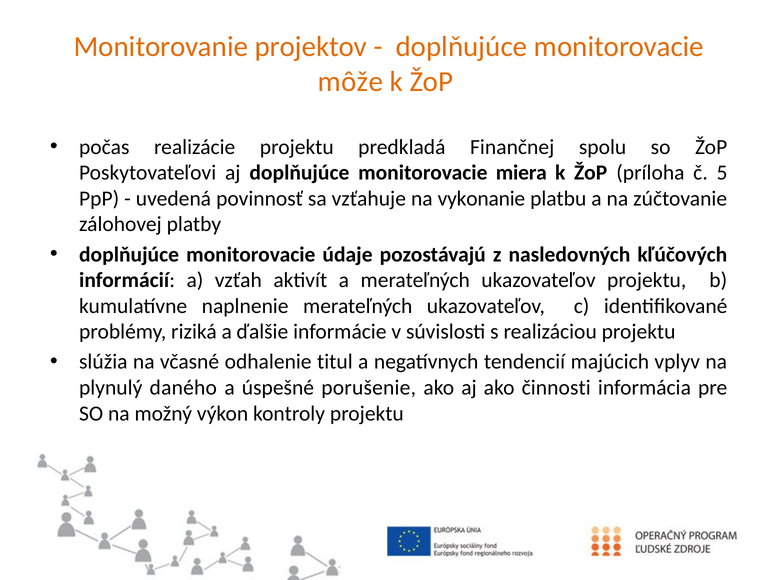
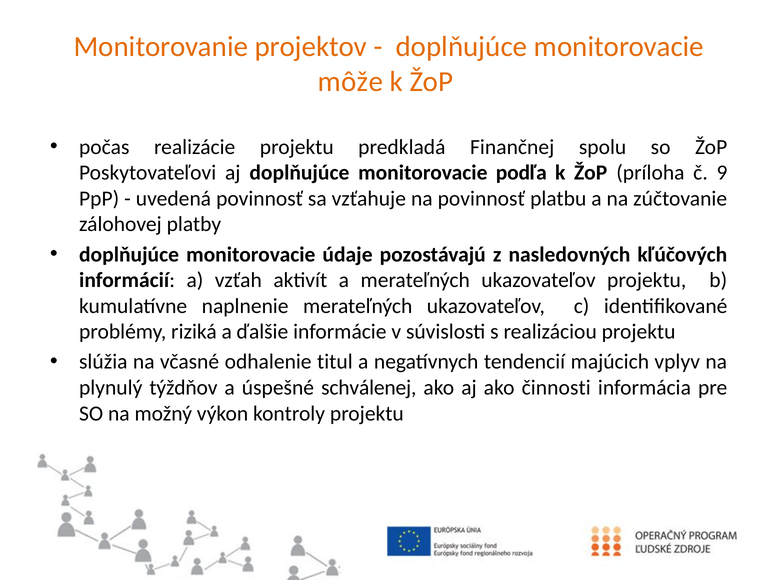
miera: miera -> podľa (521, 173)
5: 5 -> 9 (722, 173)
na vykonanie: vykonanie -> povinnosť (481, 199)
daného: daného -> týždňov (183, 388)
porušenie: porušenie -> schválenej (369, 388)
